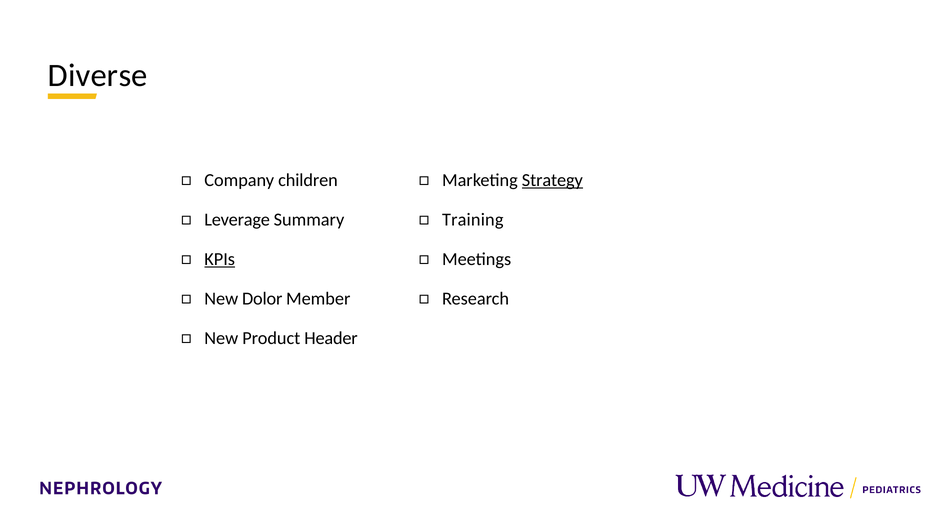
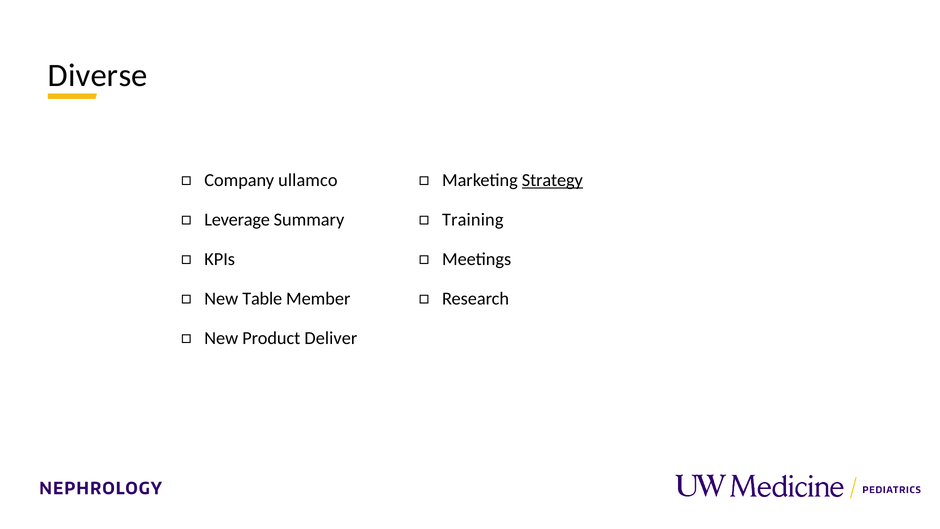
children: children -> ullamco (308, 180)
KPIs underline: present -> none (220, 259)
Dolor: Dolor -> Table (262, 299)
Header: Header -> Deliver (331, 338)
